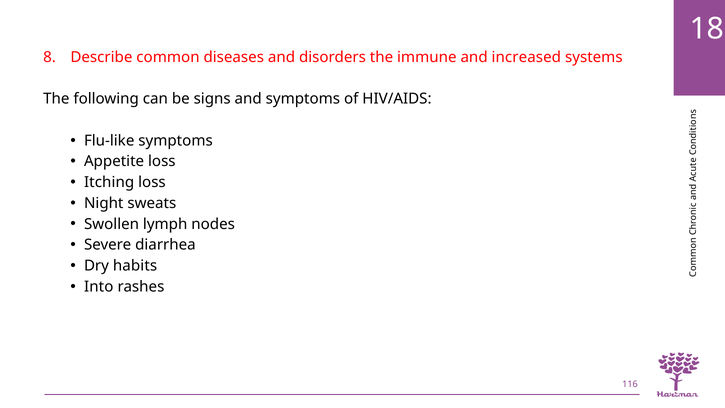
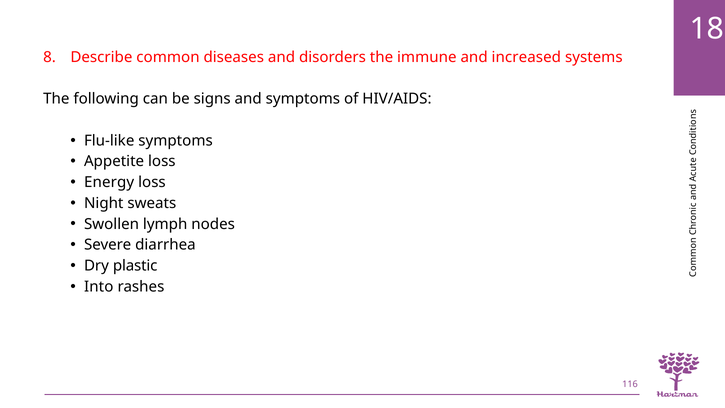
Itching: Itching -> Energy (109, 182)
habits: habits -> plastic (135, 266)
